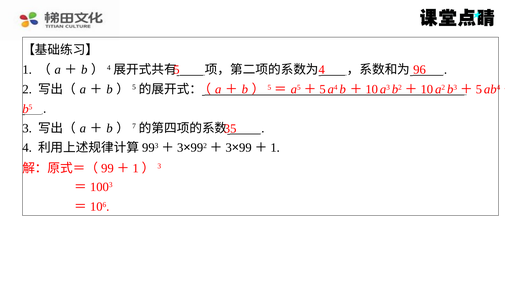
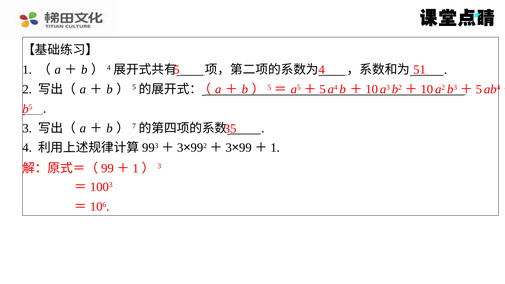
96: 96 -> 51 (420, 70)
